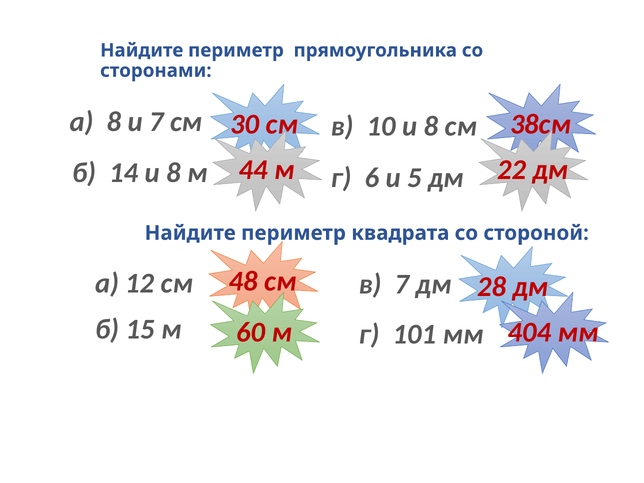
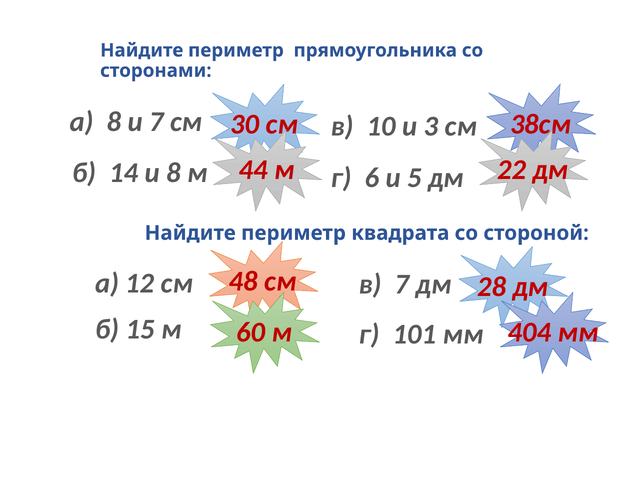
10 и 8: 8 -> 3 (431, 126)
